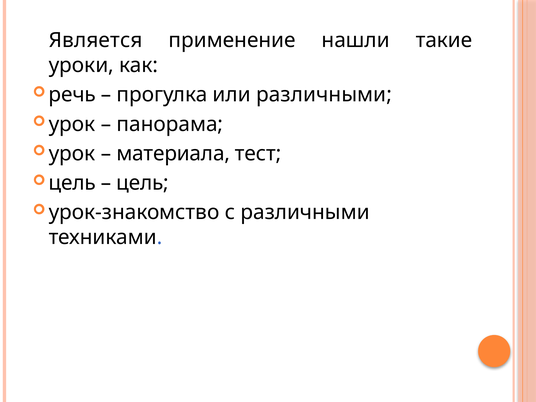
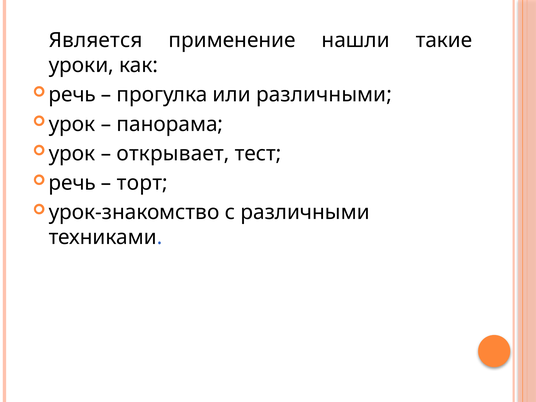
материала: материала -> открывает (173, 154)
цель: цель -> речь (72, 183)
цель: цель -> торт (142, 183)
